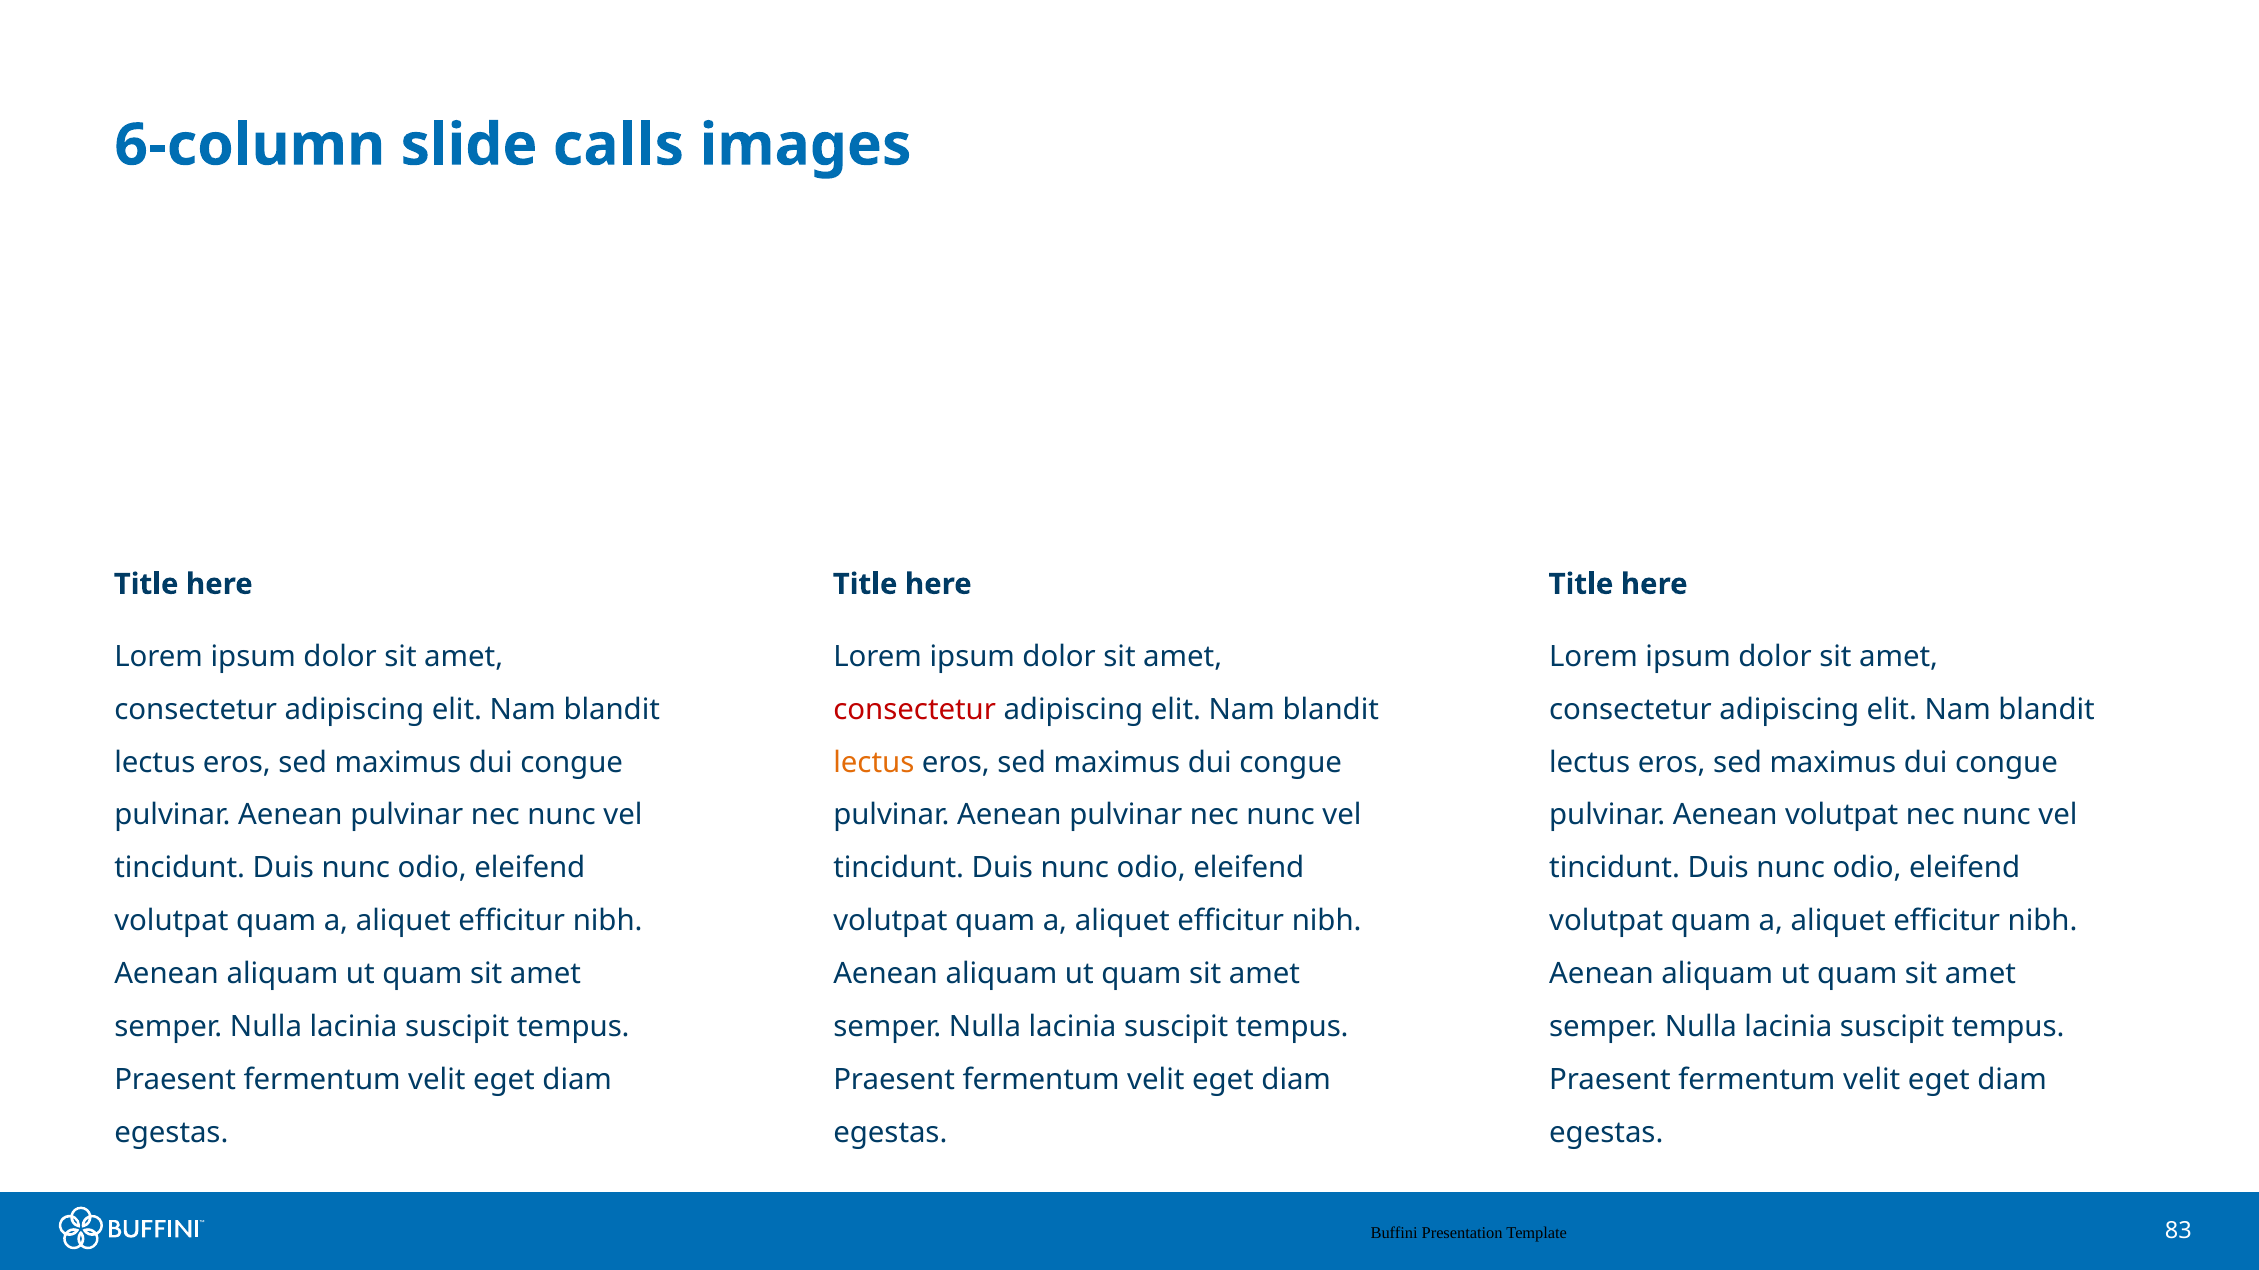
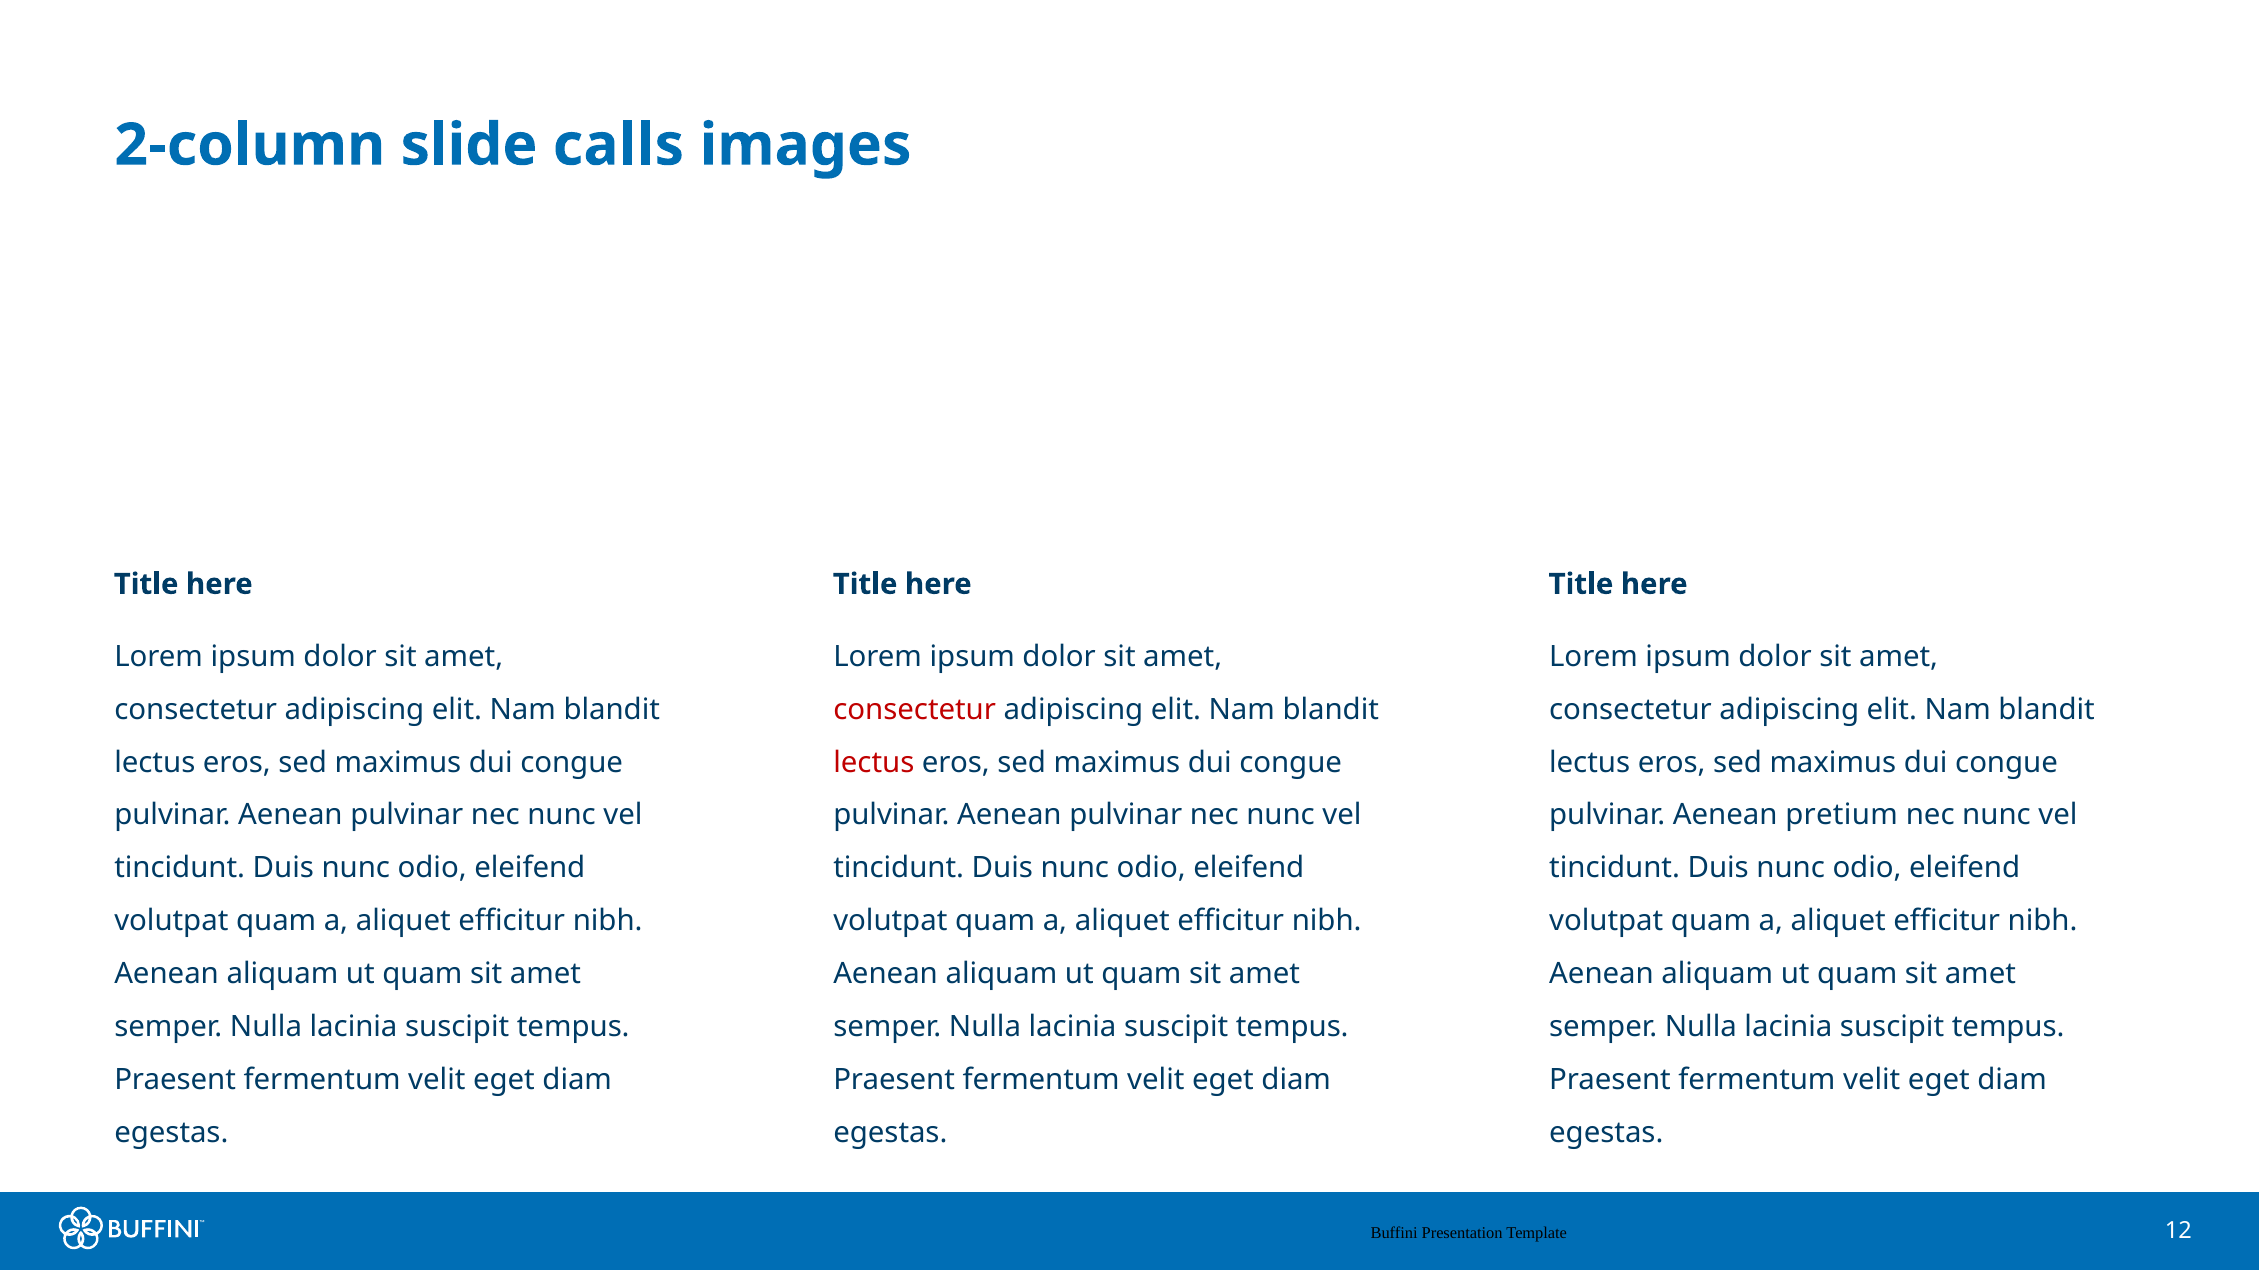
6-column: 6-column -> 2-column (250, 145)
lectus colour: orange -> red (874, 763)
Aenean volutpat: volutpat -> pretium (1842, 816)
83: 83 -> 12 (2178, 1232)
